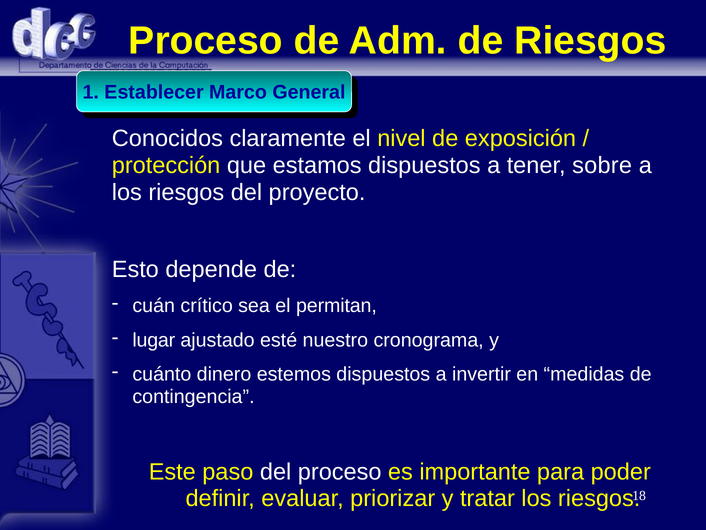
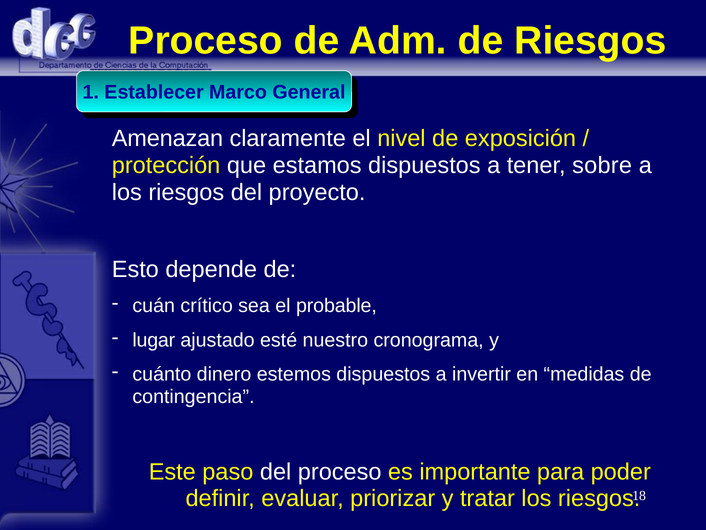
Conocidos: Conocidos -> Amenazan (168, 139)
permitan: permitan -> probable (336, 306)
